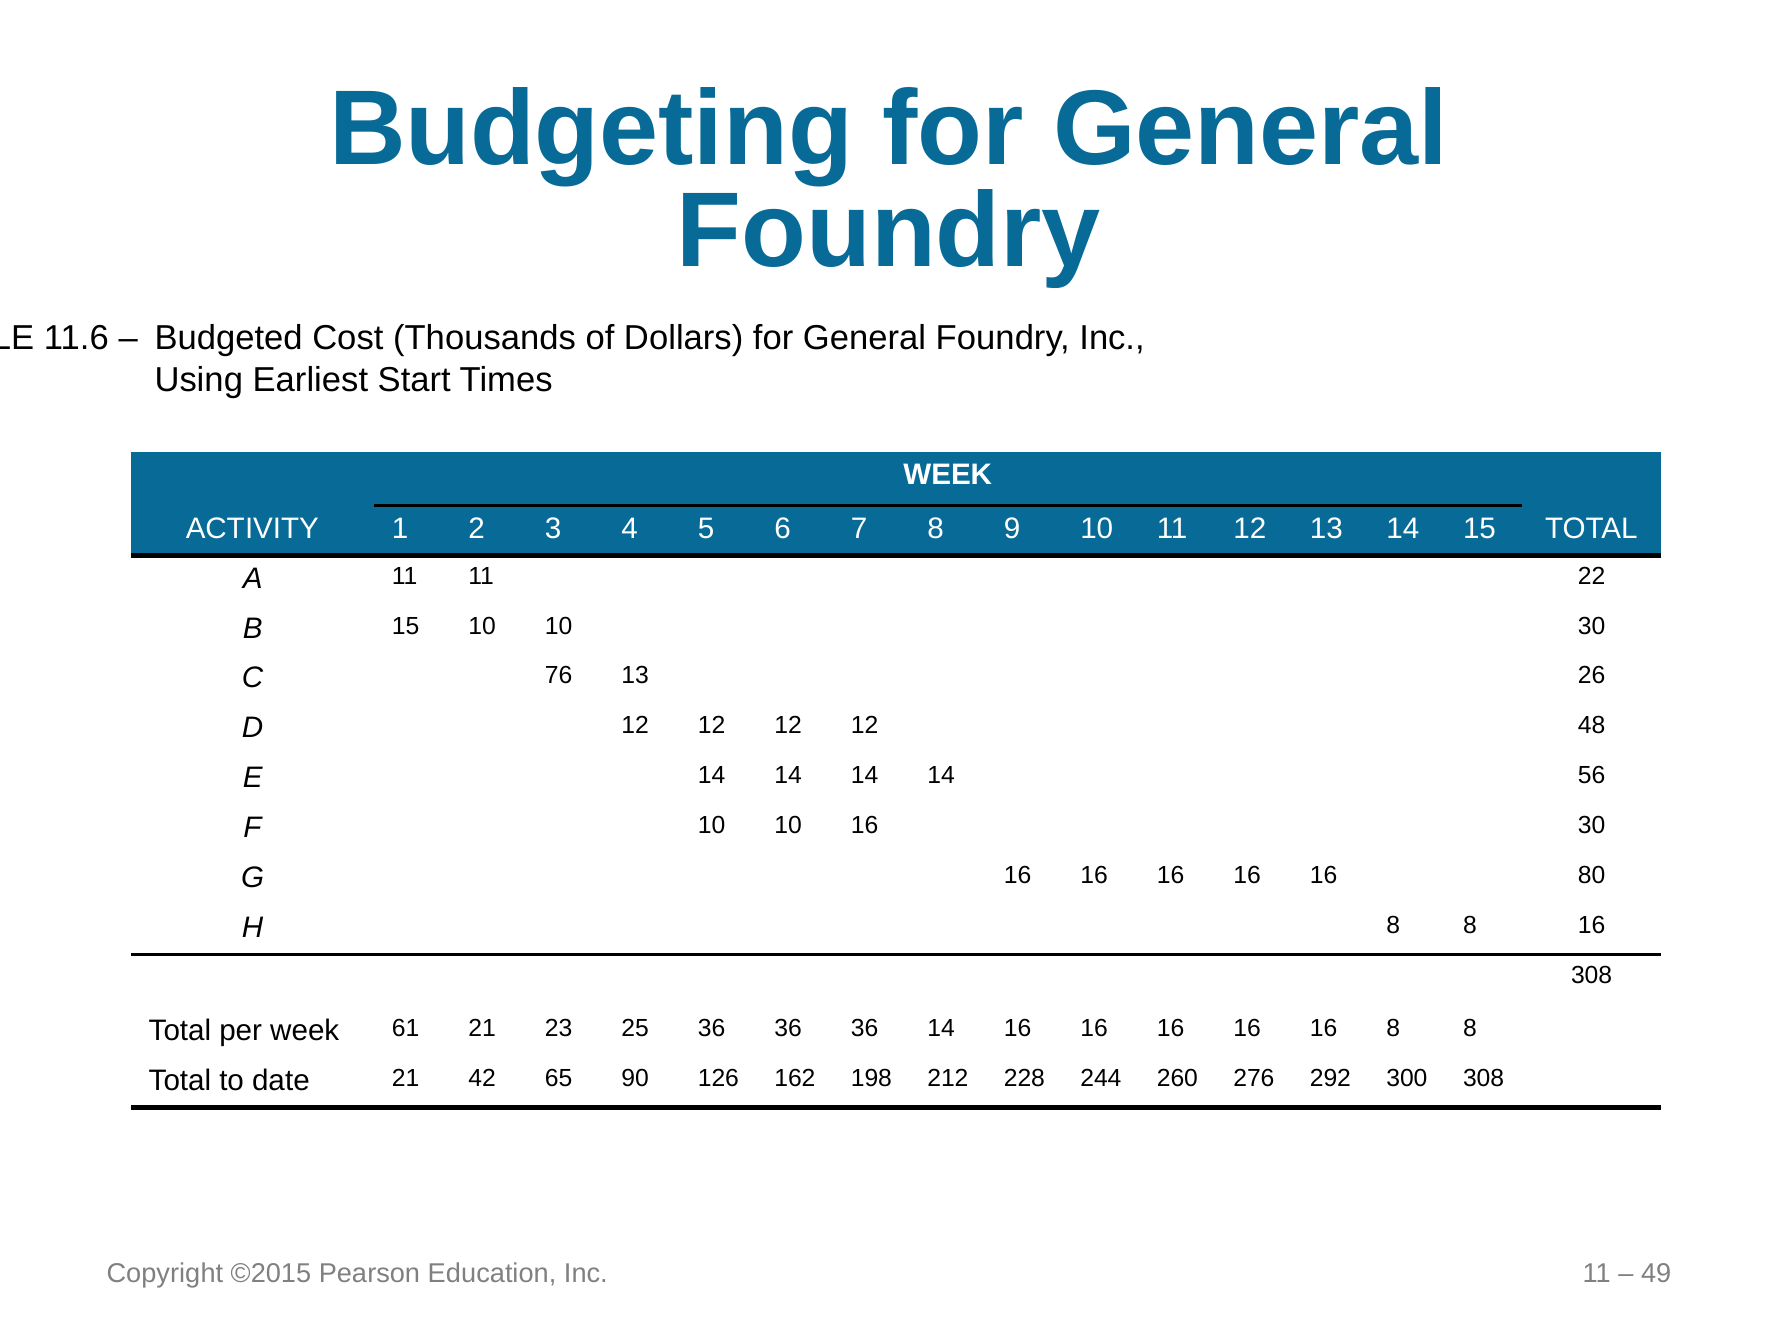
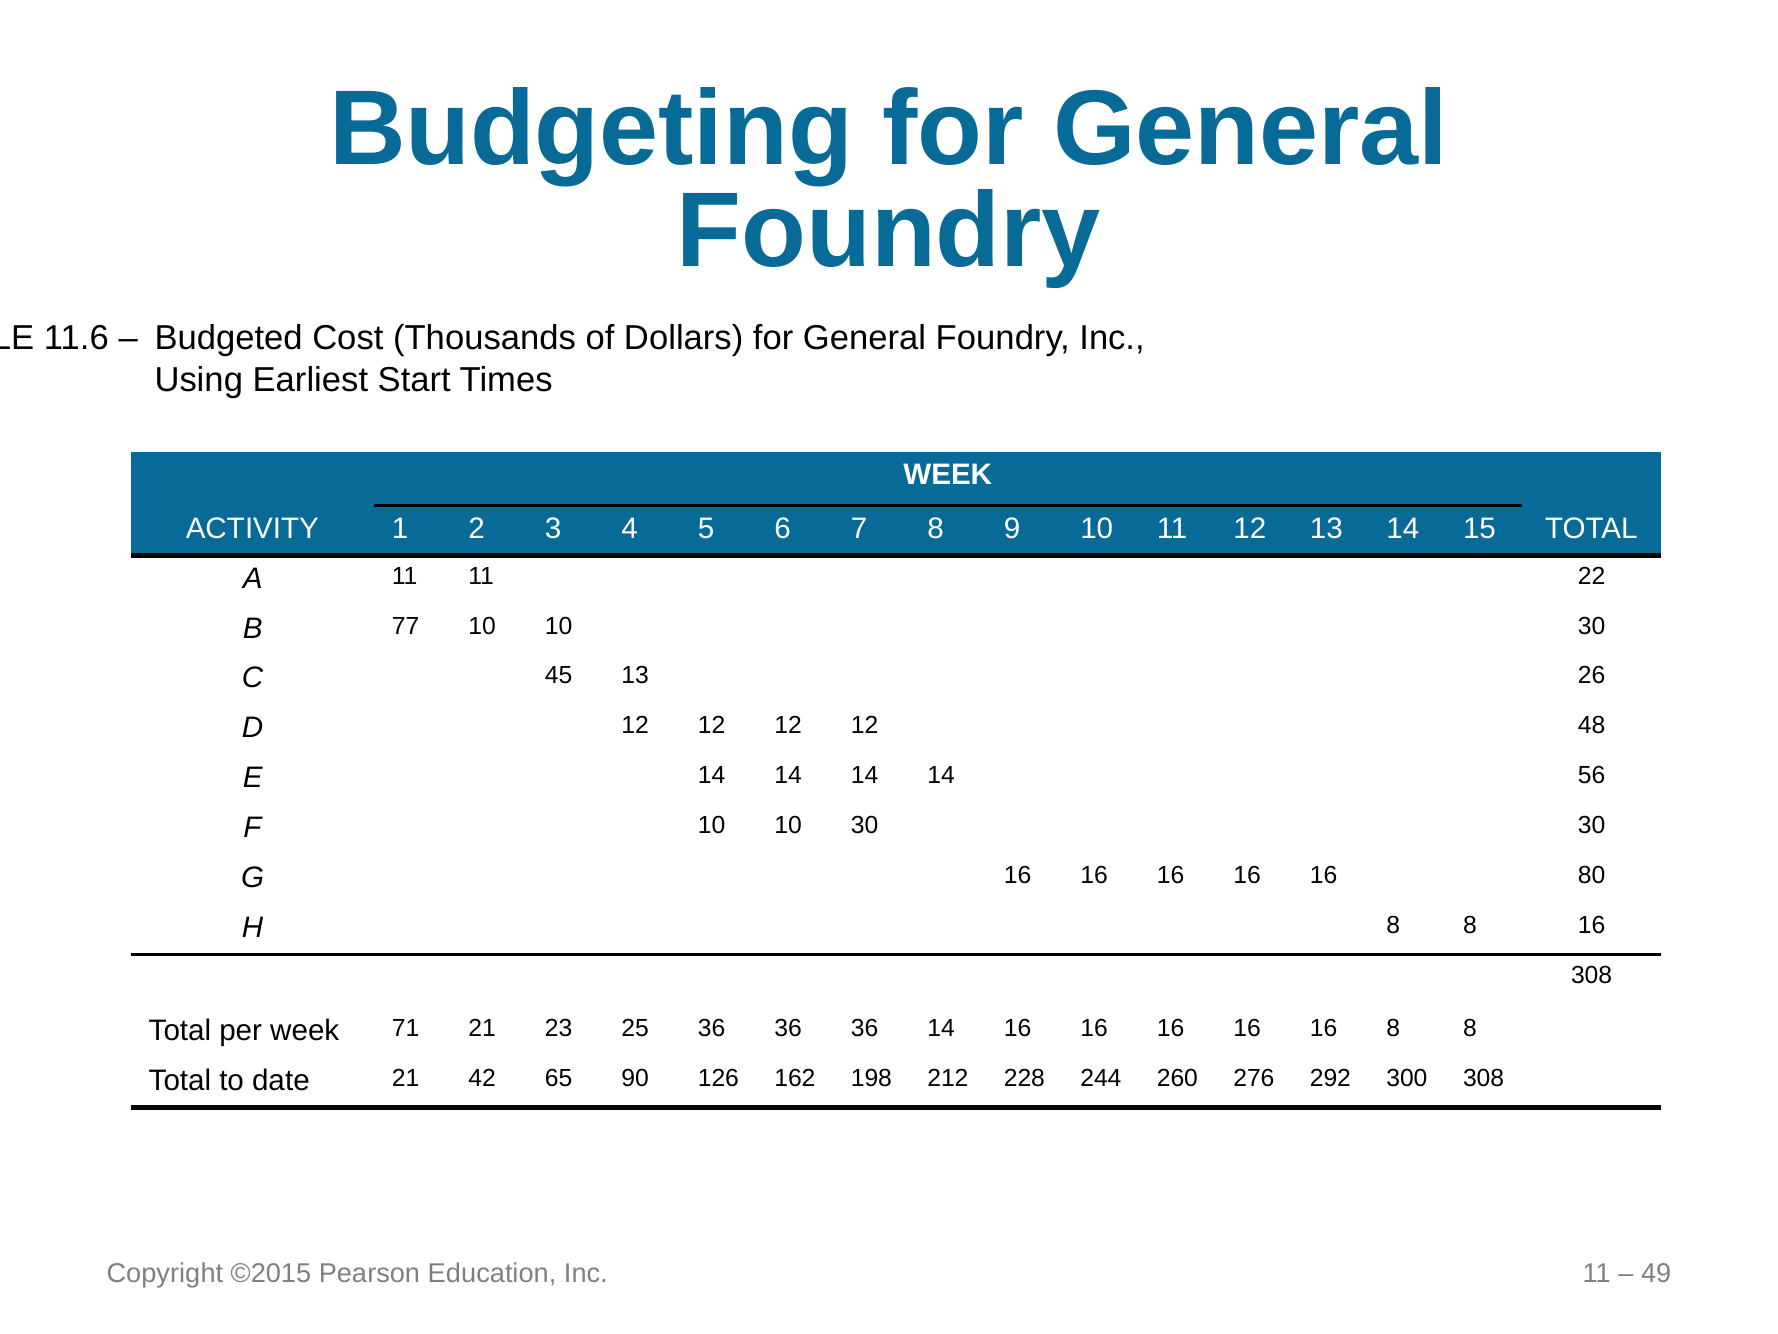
B 15: 15 -> 77 (406, 626)
76: 76 -> 45 (559, 675)
F 10 10 16: 16 -> 30 (865, 825)
61: 61 -> 71 (406, 1028)
